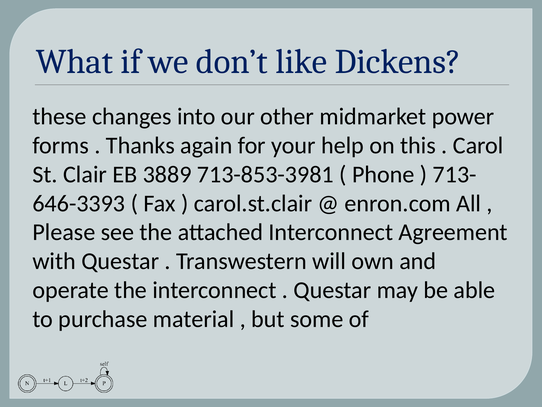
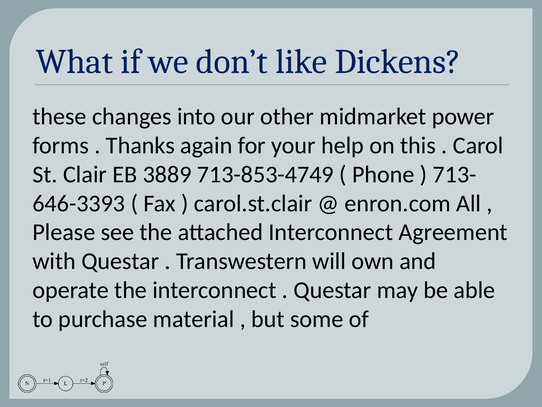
713-853-3981: 713-853-3981 -> 713-853-4749 (265, 174)
